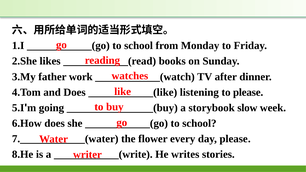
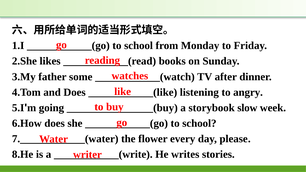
work: work -> some (81, 77)
to please: please -> angry (248, 92)
